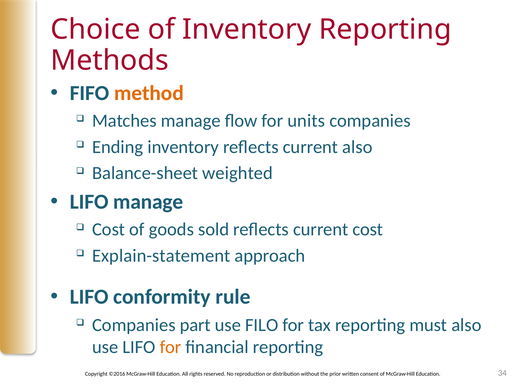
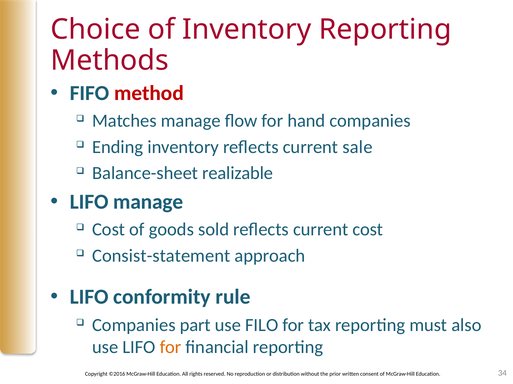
method colour: orange -> red (149, 93)
units: units -> hand (306, 121)
current also: also -> sale (357, 147)
weighted: weighted -> realizable (238, 174)
Explain-statement: Explain-statement -> Consist-statement (161, 256)
